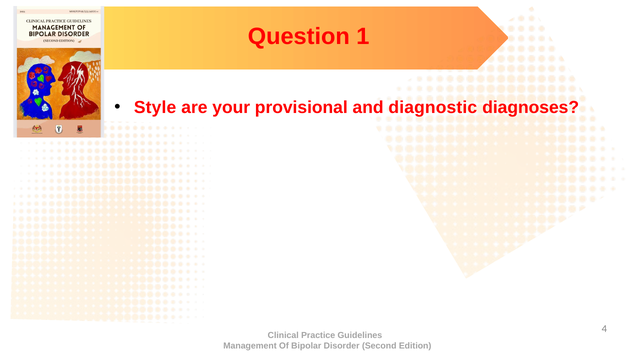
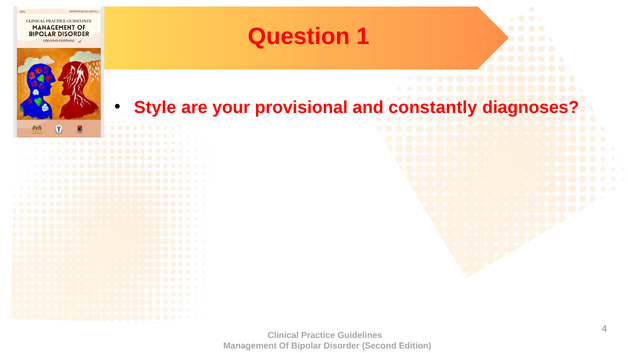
diagnostic: diagnostic -> constantly (433, 107)
